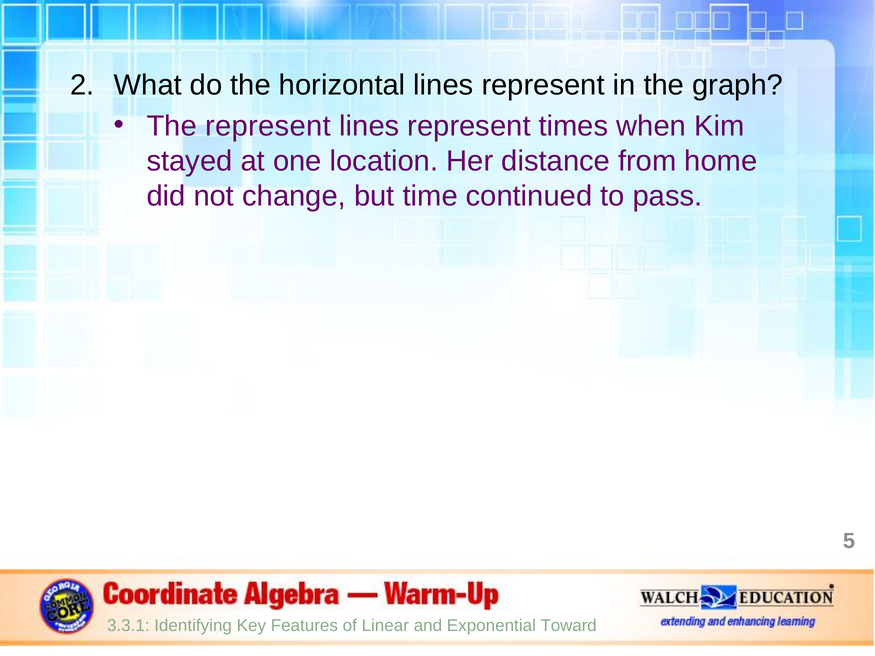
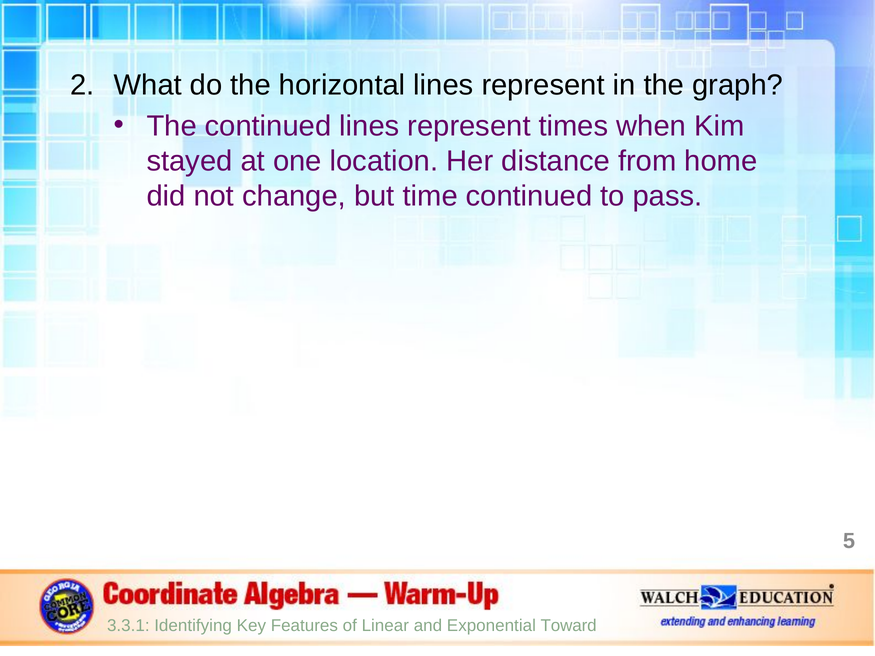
The represent: represent -> continued (268, 126)
